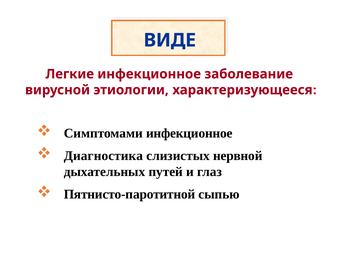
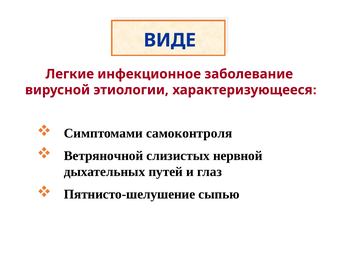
Симптомами инфекционное: инфекционное -> самоконтроля (189, 133)
Диагностика: Диагностика -> Ветряночной (104, 156)
Пятнисто-паротитной: Пятнисто-паротитной -> Пятнисто-шелушение (130, 195)
